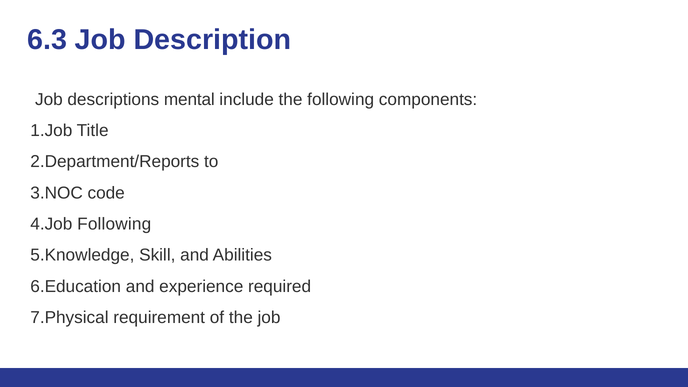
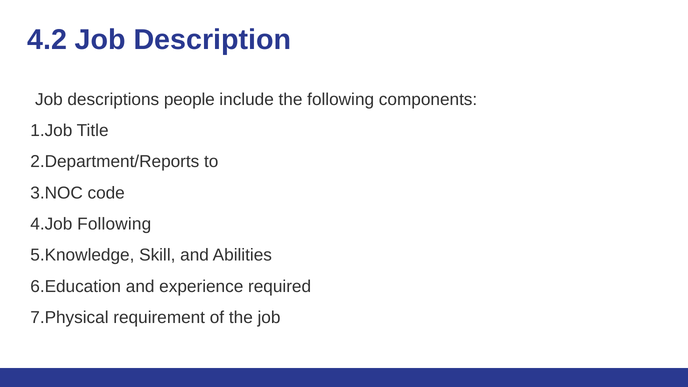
6.3: 6.3 -> 4.2 (47, 40)
mental: mental -> people (189, 99)
